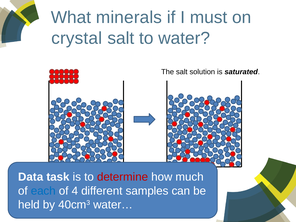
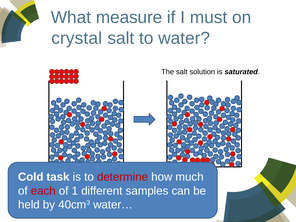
minerals: minerals -> measure (129, 17)
Data: Data -> Cold (31, 177)
each colour: blue -> red (43, 191)
4: 4 -> 1 (75, 191)
